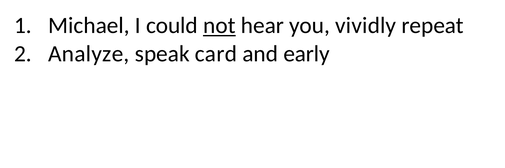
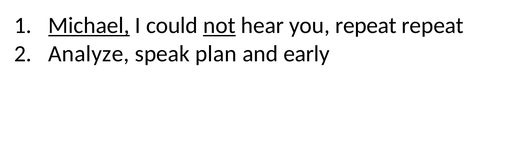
Michael underline: none -> present (89, 26)
you vividly: vividly -> repeat (366, 26)
card: card -> plan (216, 54)
